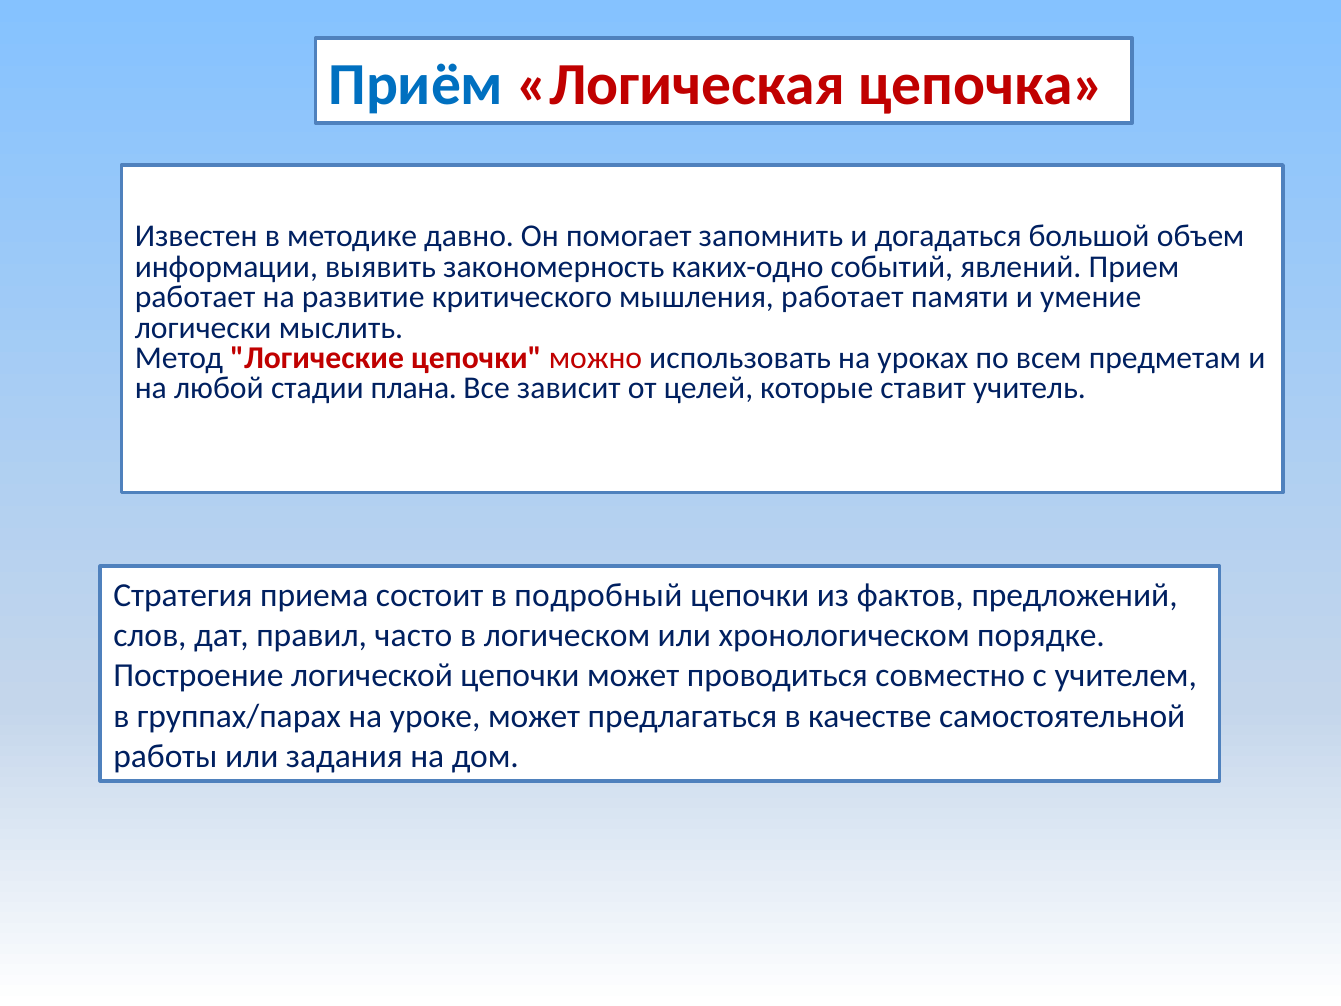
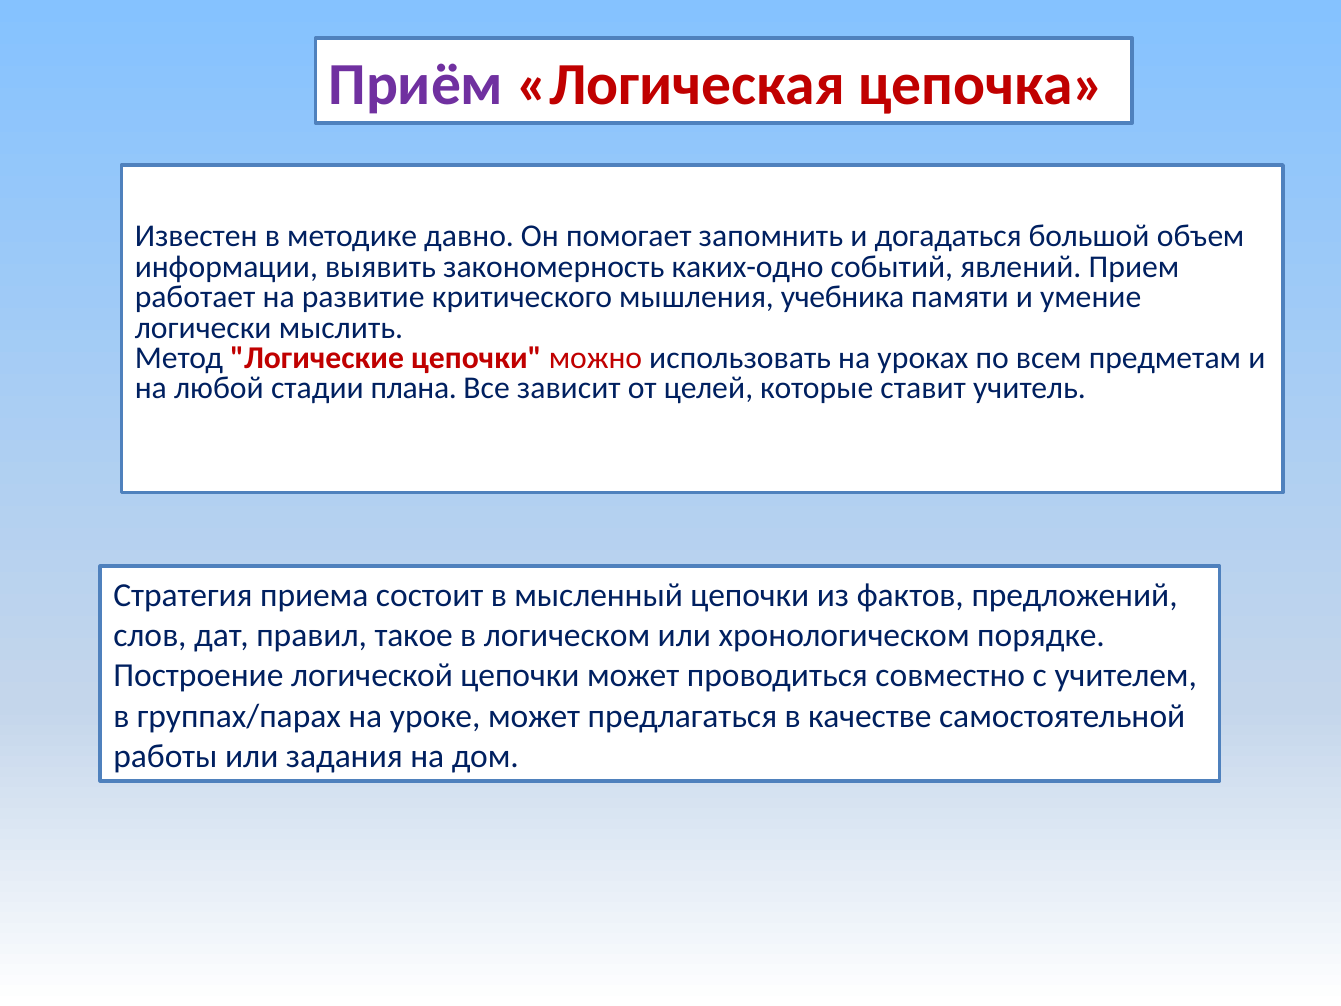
Приём colour: blue -> purple (416, 85)
мышления работает: работает -> учебника (843, 297)
подробный: подробный -> мысленный (599, 595)
часто: часто -> такое (414, 635)
